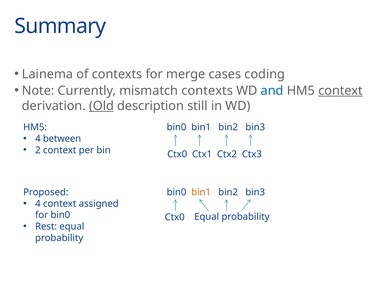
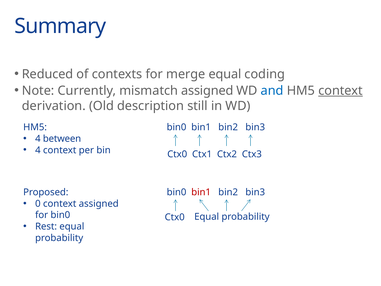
Lainema: Lainema -> Reduced (48, 74)
merge cases: cases -> equal (225, 74)
mismatch contexts: contexts -> assigned (207, 91)
Old underline: present -> none (101, 106)
2: 2 -> 4 (38, 150)
bin1 colour: orange -> red (201, 192)
4: 4 -> 0 (38, 203)
